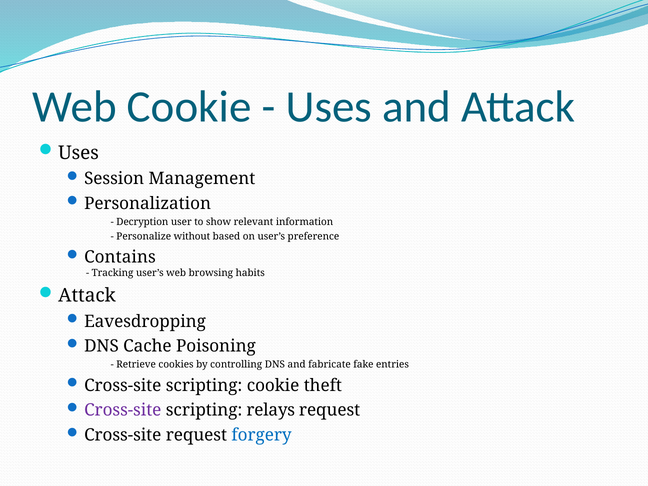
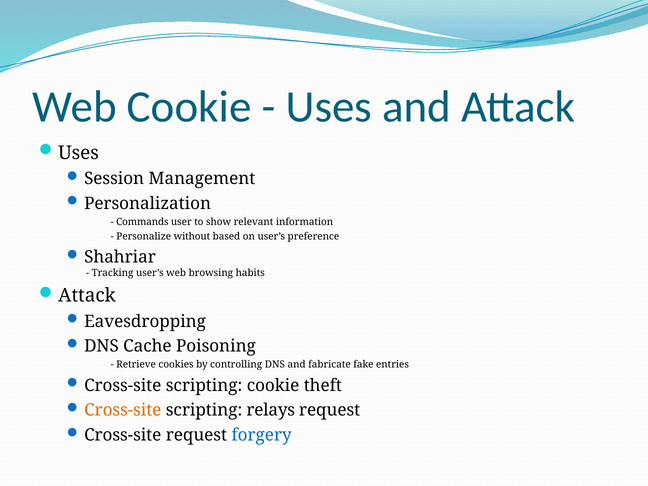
Decryption: Decryption -> Commands (142, 222)
Contains: Contains -> Shahriar (120, 257)
Cross-site colour: purple -> orange (123, 410)
